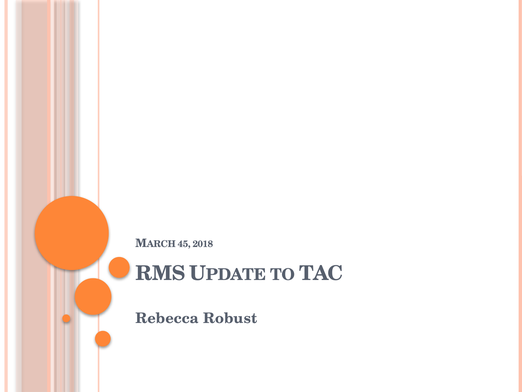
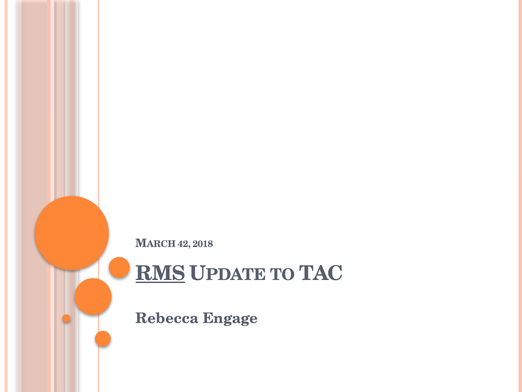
45: 45 -> 42 (184, 244)
RMS underline: none -> present (160, 273)
Robust: Robust -> Engage (230, 318)
